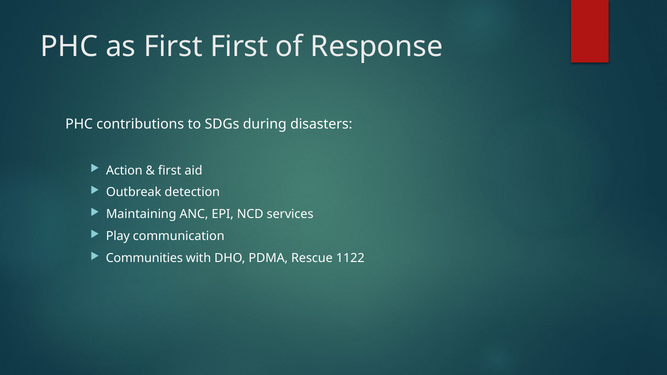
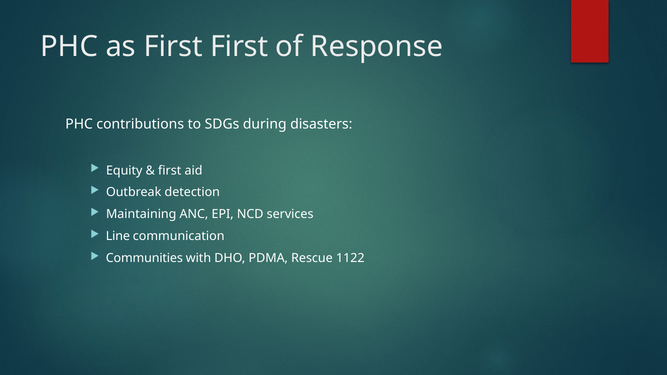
Action: Action -> Equity (124, 170)
Play: Play -> Line (118, 236)
